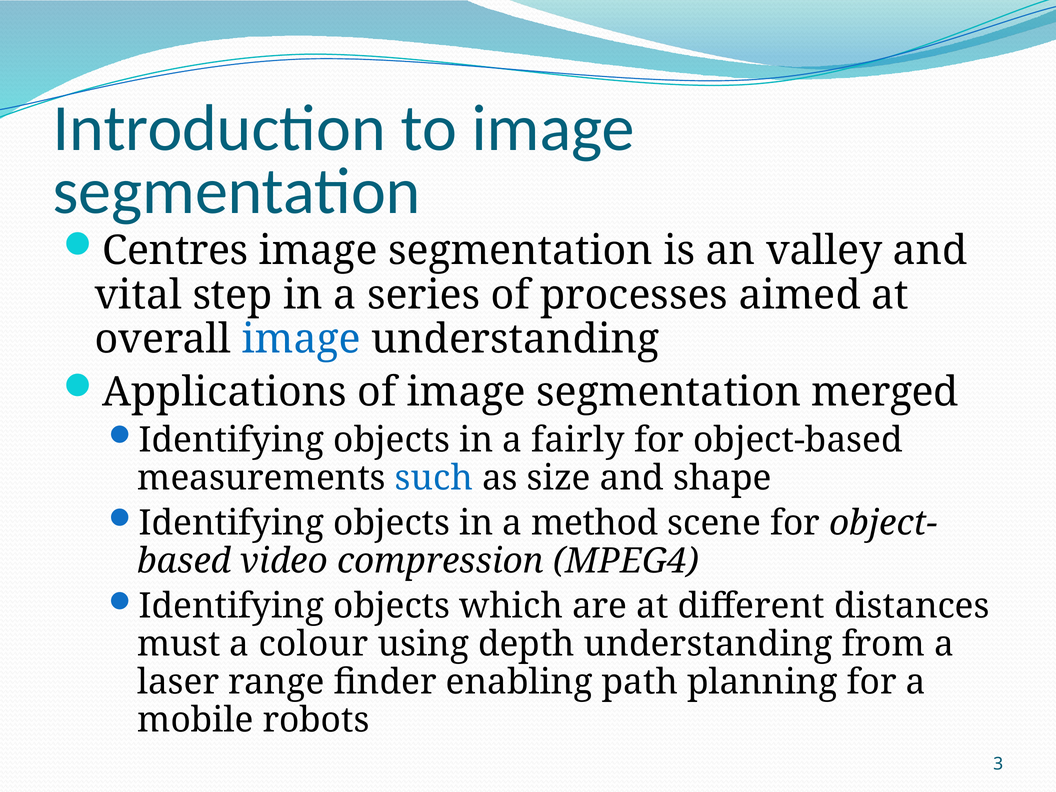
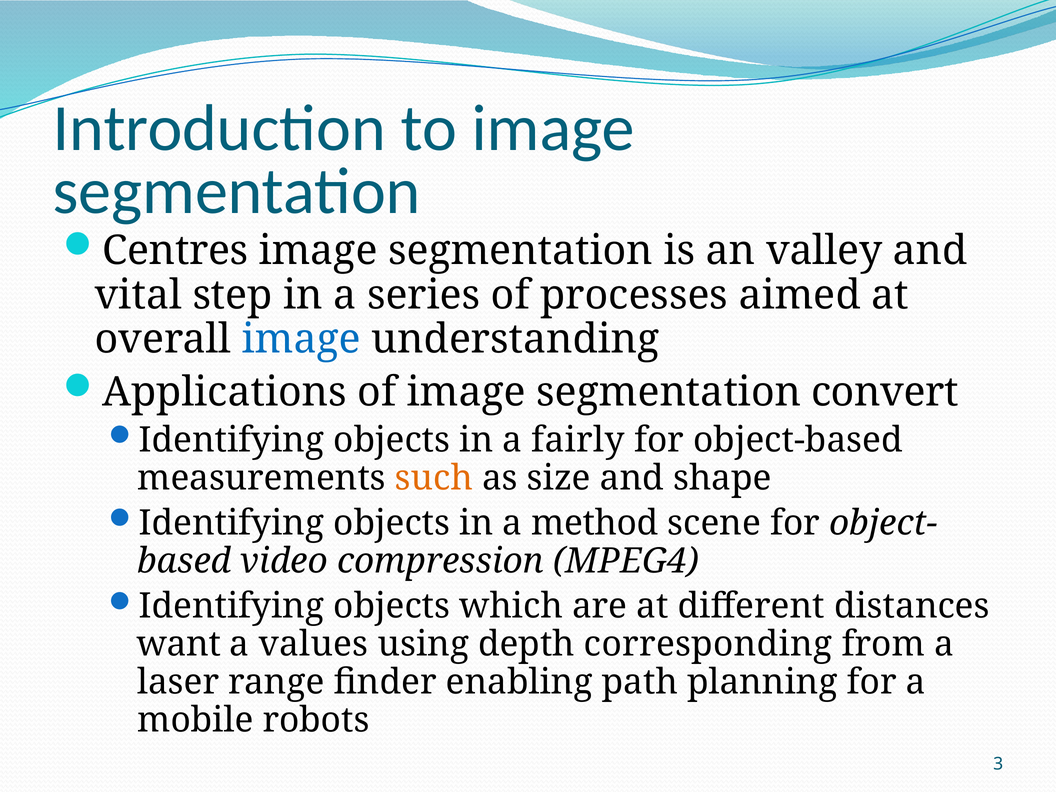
merged: merged -> convert (885, 392)
such colour: blue -> orange (434, 478)
must: must -> want (179, 644)
colour: colour -> values (313, 644)
depth understanding: understanding -> corresponding (708, 644)
